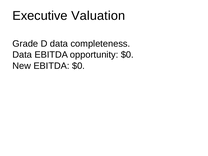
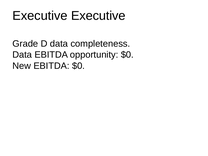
Executive Valuation: Valuation -> Executive (98, 16)
